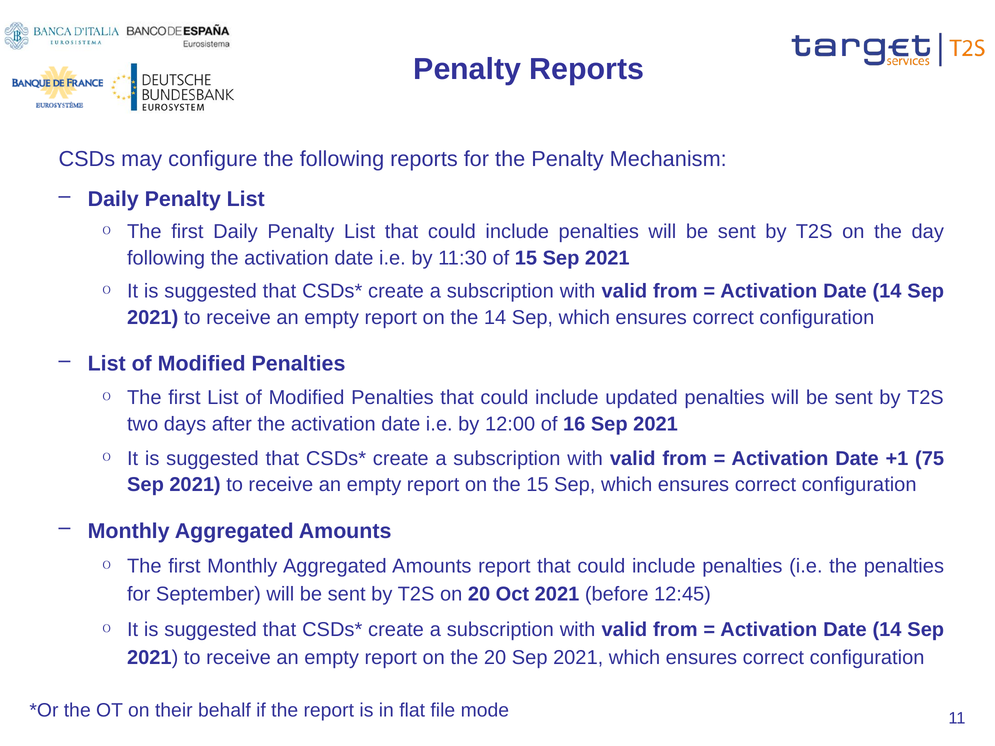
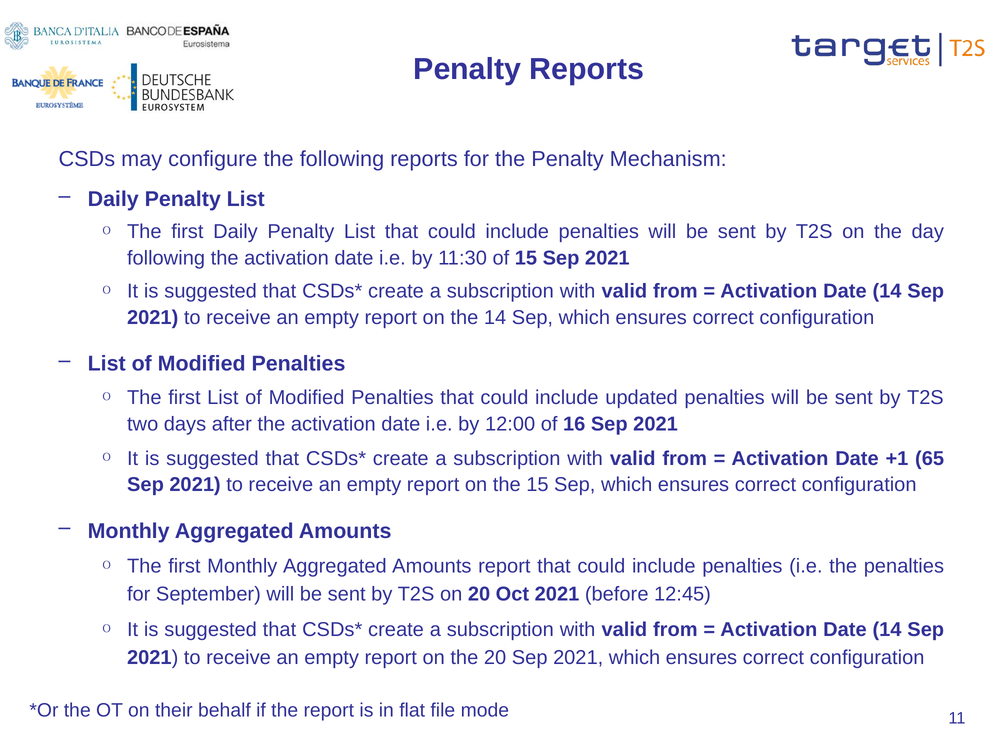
75: 75 -> 65 (930, 459)
